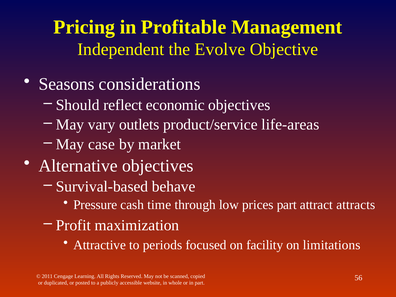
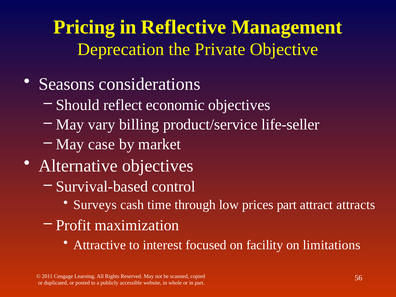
Profitable: Profitable -> Reflective (184, 27)
Independent: Independent -> Deprecation (121, 49)
Evolve: Evolve -> Private (220, 49)
outlets: outlets -> billing (139, 125)
life-areas: life-areas -> life-seller (290, 125)
behave: behave -> control (174, 187)
Pressure: Pressure -> Surveys (95, 205)
periods: periods -> interest (163, 245)
